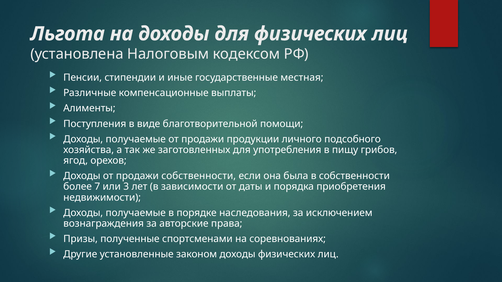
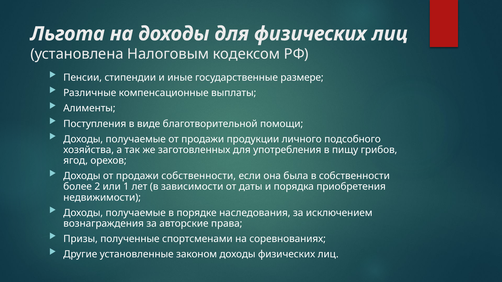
местная: местная -> размере (302, 78)
7: 7 -> 2 (97, 187)
3: 3 -> 1 (126, 187)
